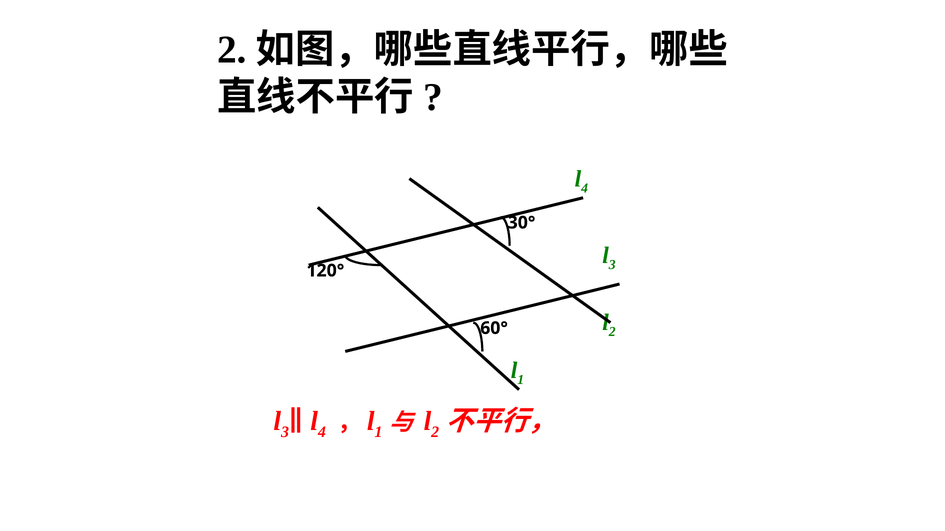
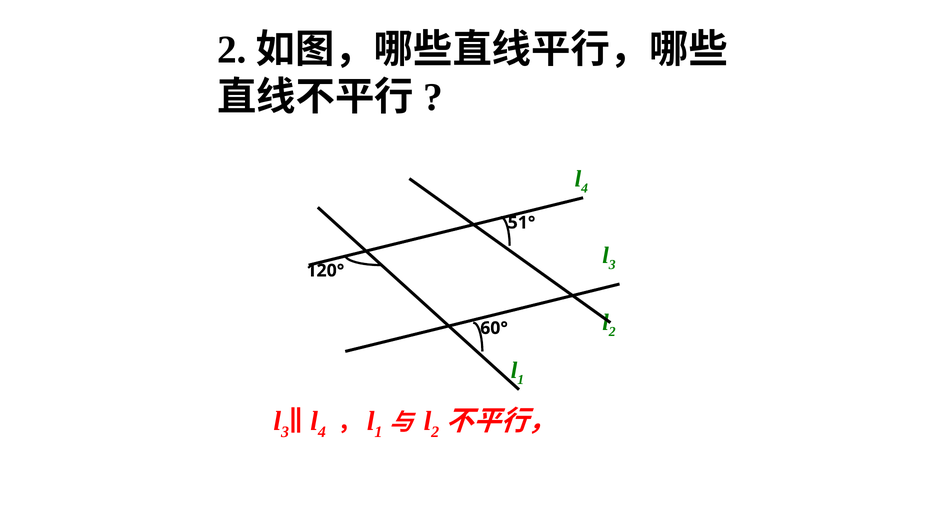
30°: 30° -> 51° (522, 223)
